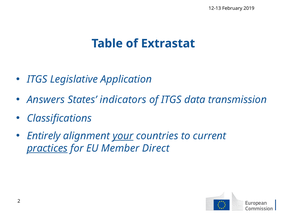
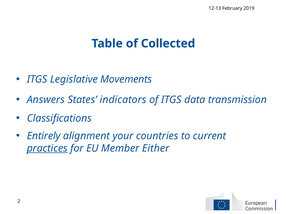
Extrastat: Extrastat -> Collected (168, 44)
Application: Application -> Movements (126, 80)
your underline: present -> none (123, 136)
Direct: Direct -> Either (156, 149)
